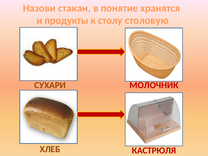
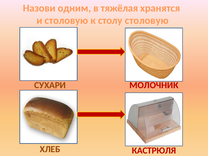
стакан: стакан -> одним (74, 8)
понятие: понятие -> тяжёлая (119, 8)
и продукты: продукты -> столовую (66, 21)
